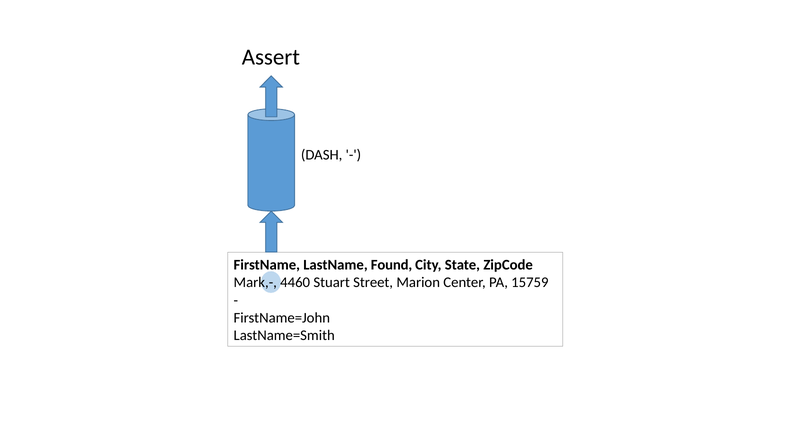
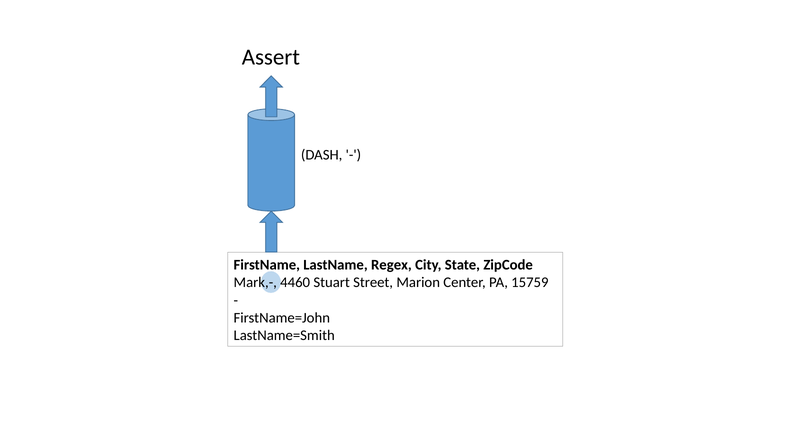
Found: Found -> Regex (391, 265)
